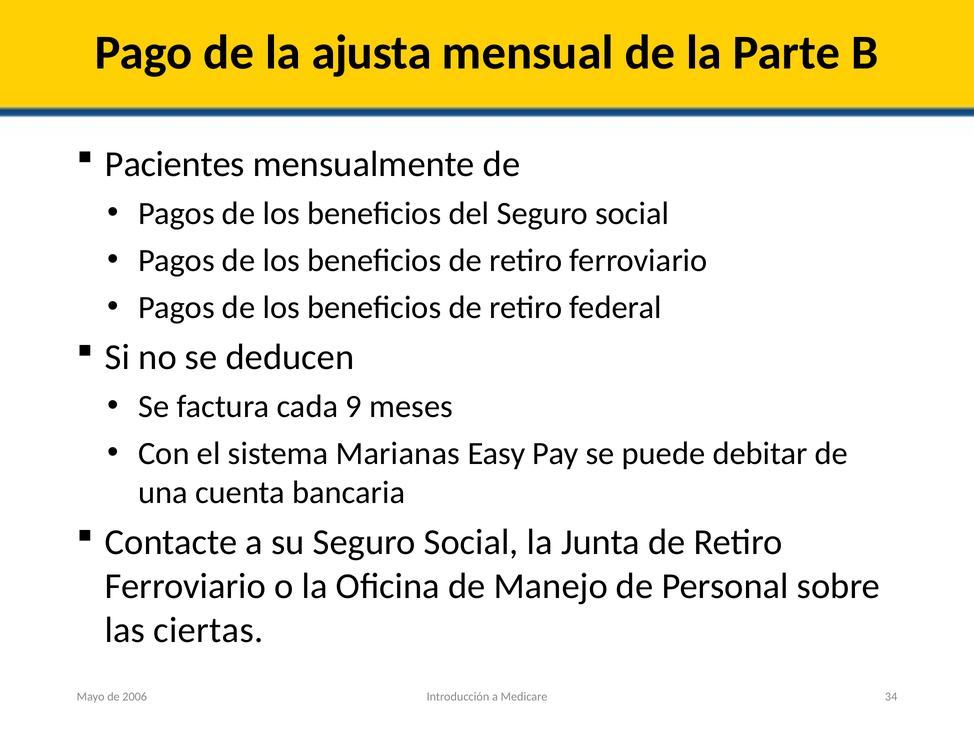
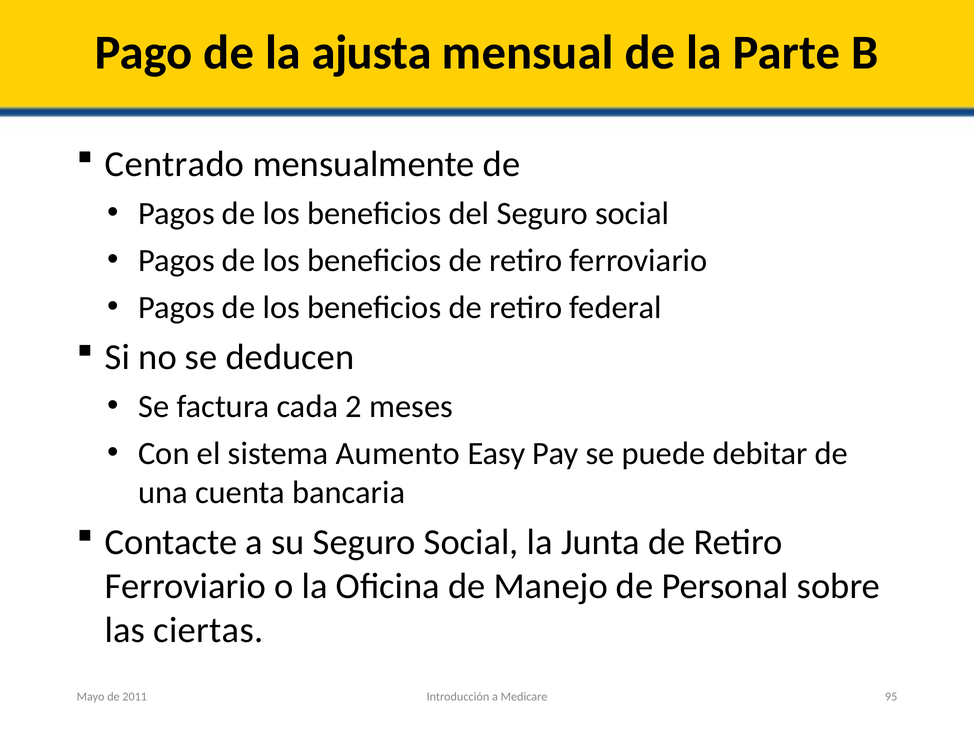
Pacientes: Pacientes -> Centrado (175, 164)
9: 9 -> 2 (354, 407)
Marianas: Marianas -> Aumento (398, 454)
34: 34 -> 95 (891, 697)
2006: 2006 -> 2011 (135, 697)
